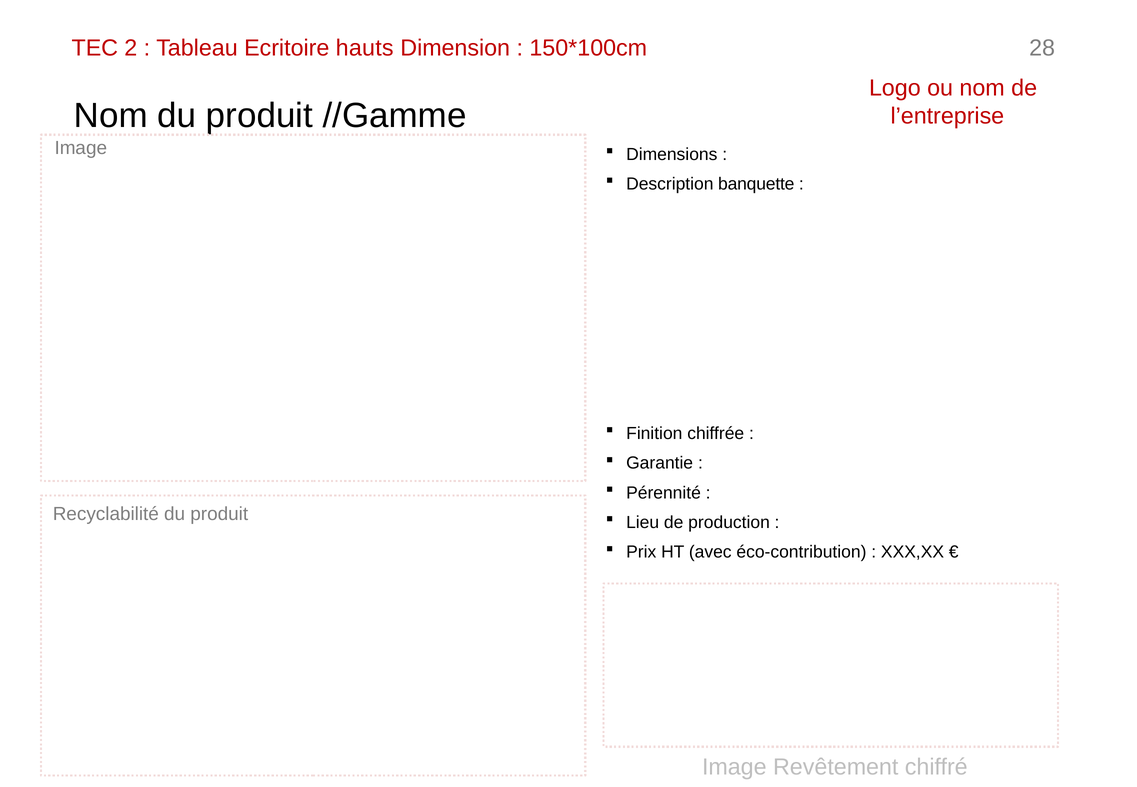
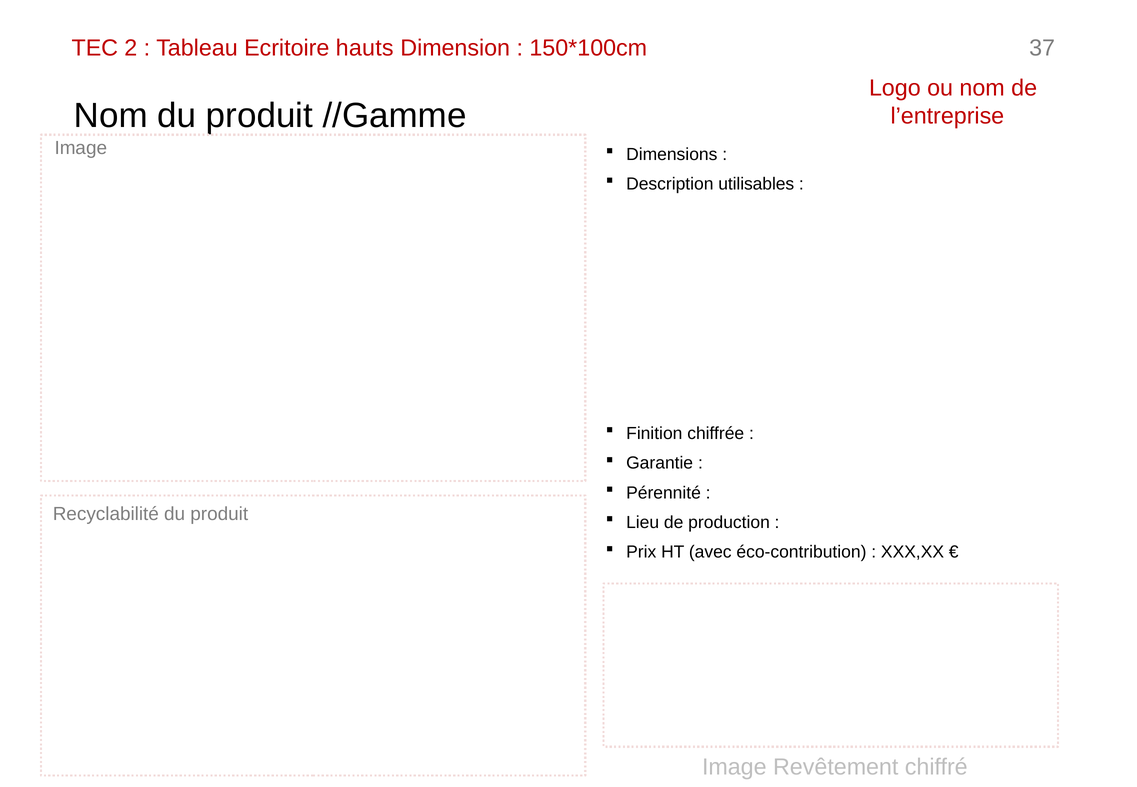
28: 28 -> 37 (1042, 48)
banquette: banquette -> utilisables (756, 184)
